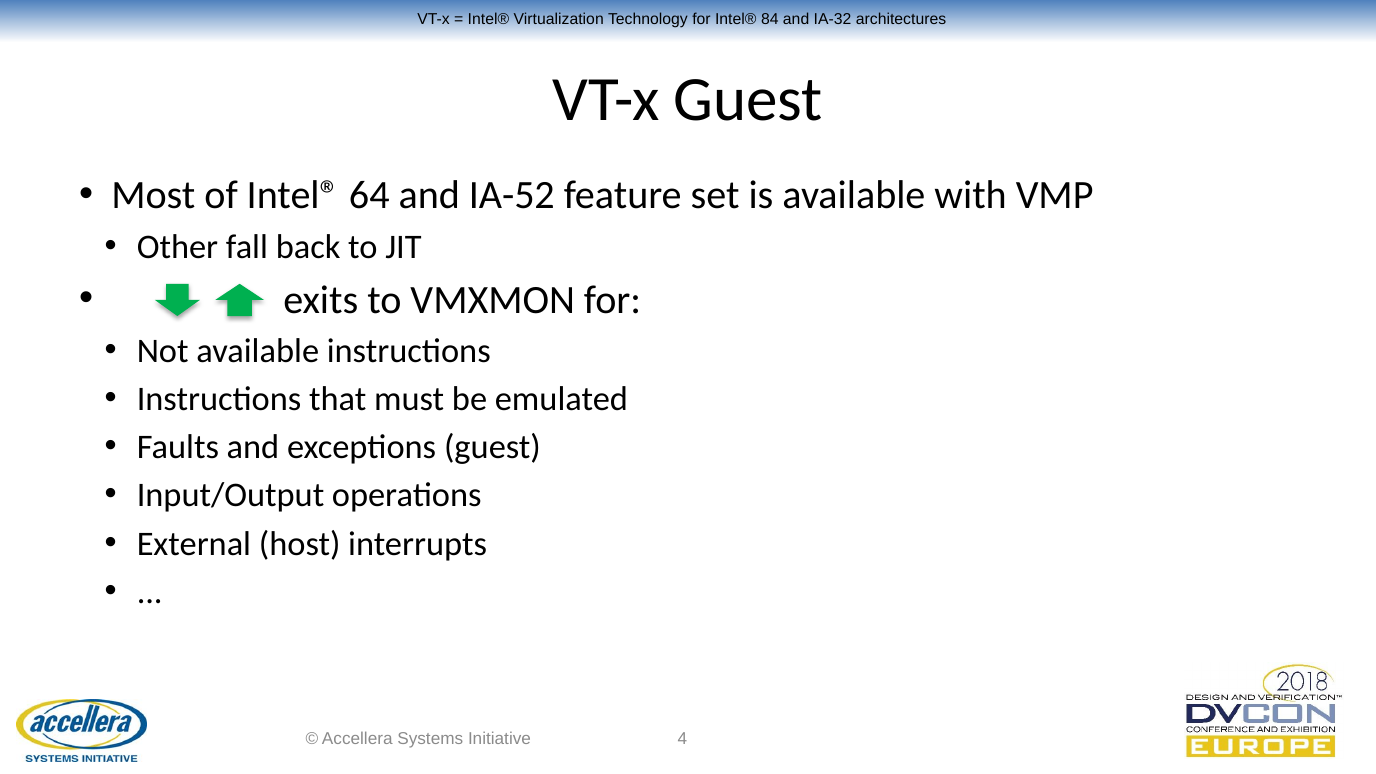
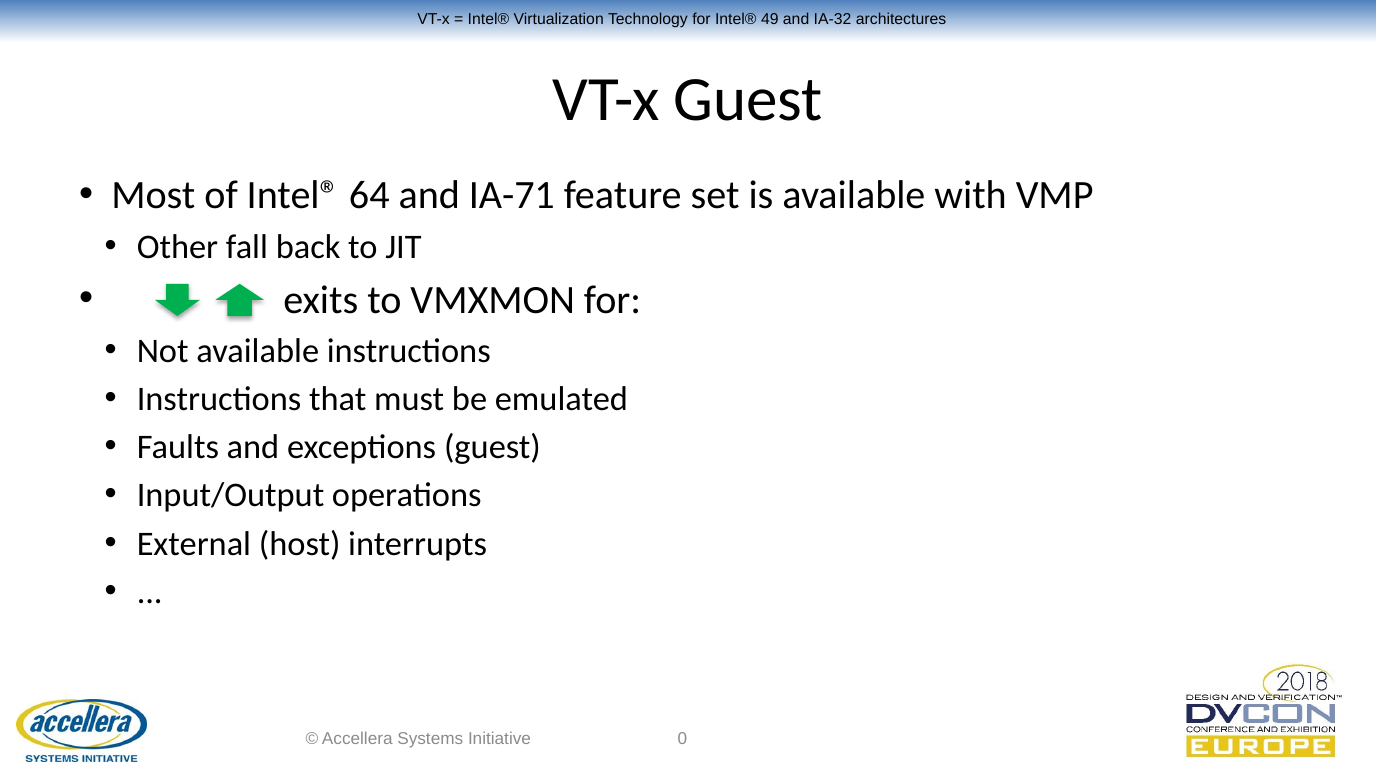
84: 84 -> 49 (770, 19)
IA-52: IA-52 -> IA-71 (512, 195)
4: 4 -> 0 (682, 739)
